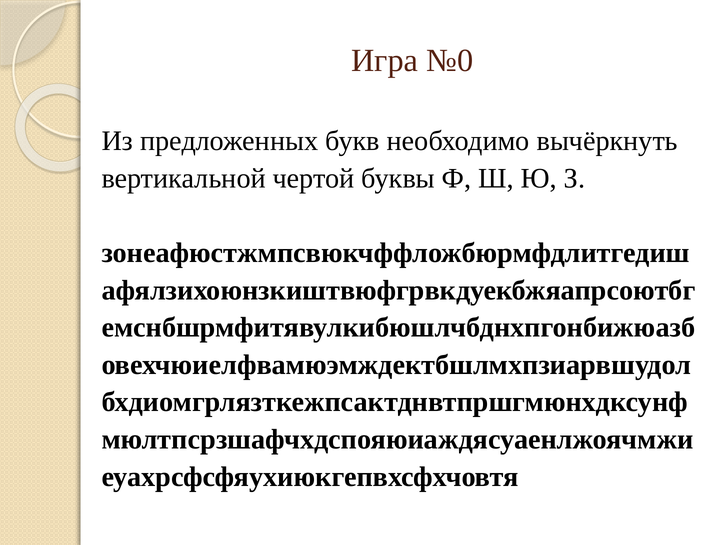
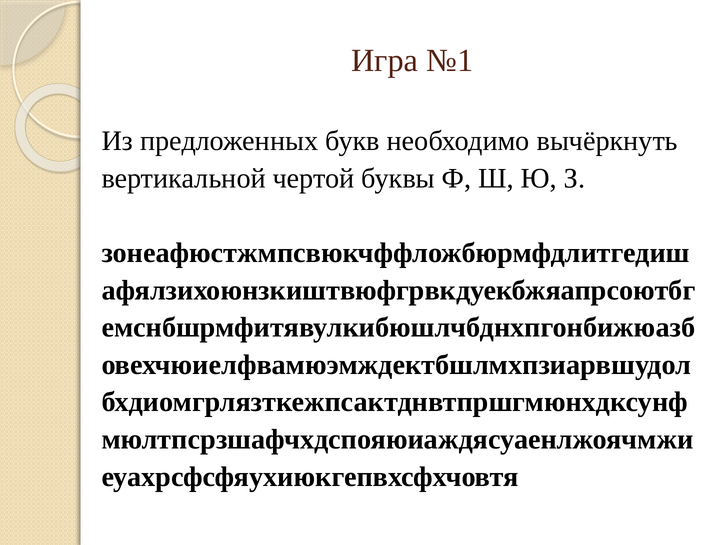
№0: №0 -> №1 (450, 61)
